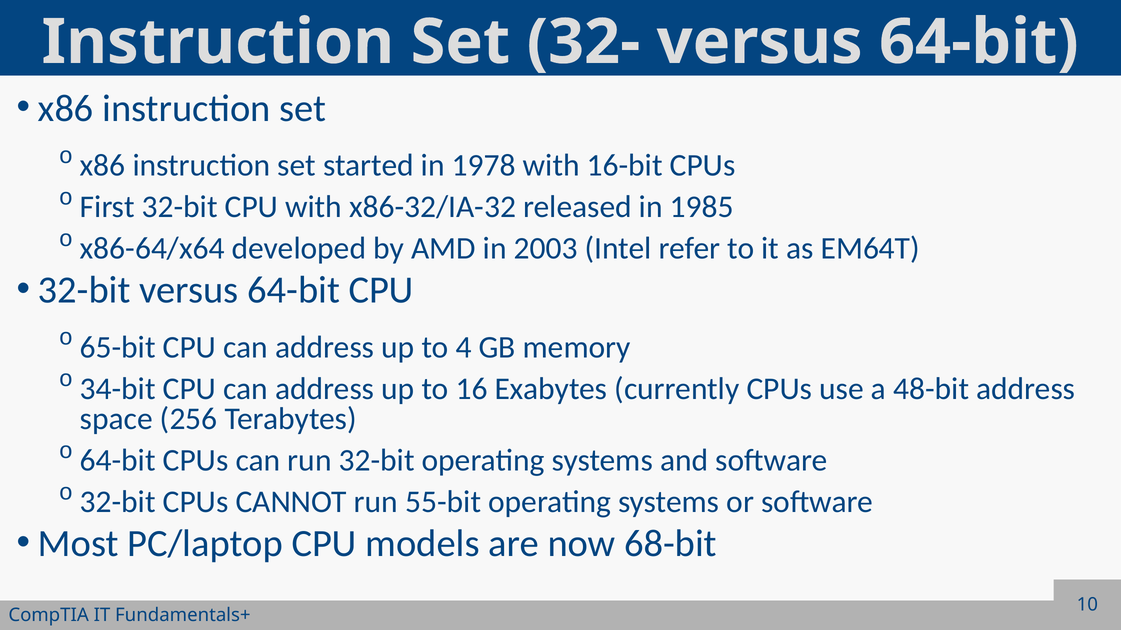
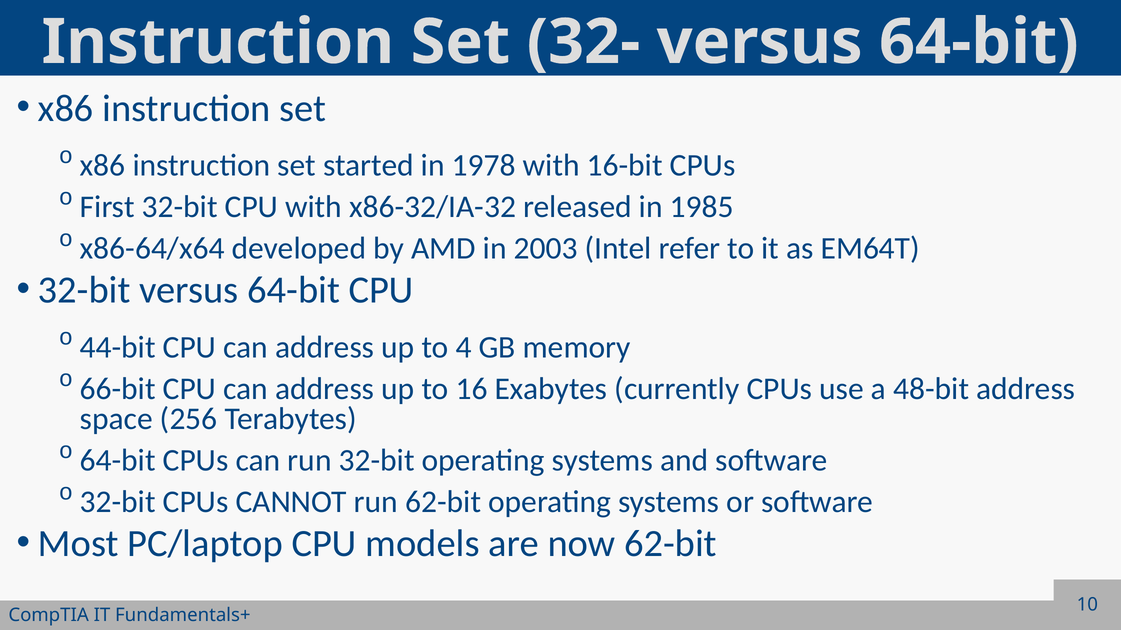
65-bit: 65-bit -> 44-bit (118, 348)
34-bit: 34-bit -> 66-bit (118, 389)
run 55-bit: 55-bit -> 62-bit (443, 502)
now 68-bit: 68-bit -> 62-bit (671, 544)
